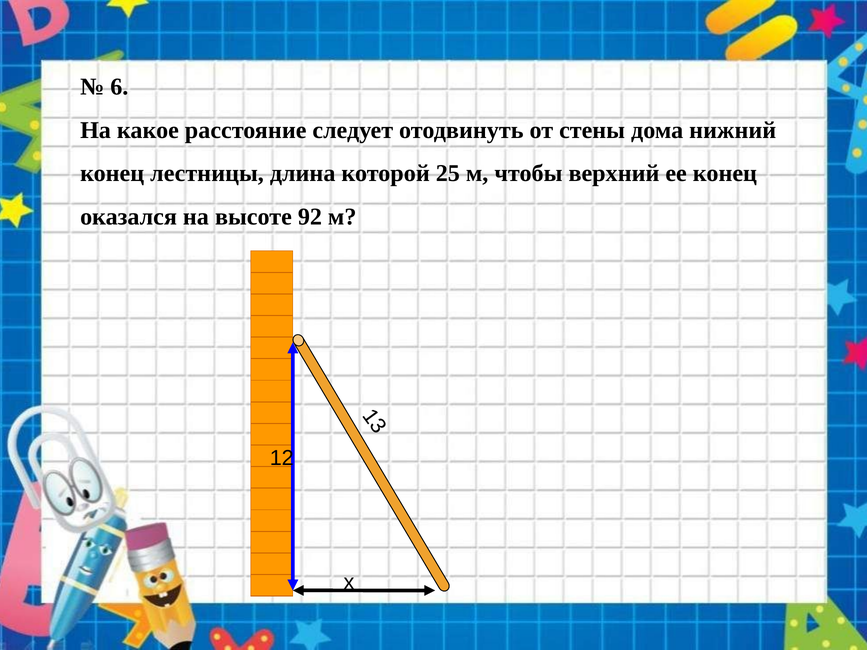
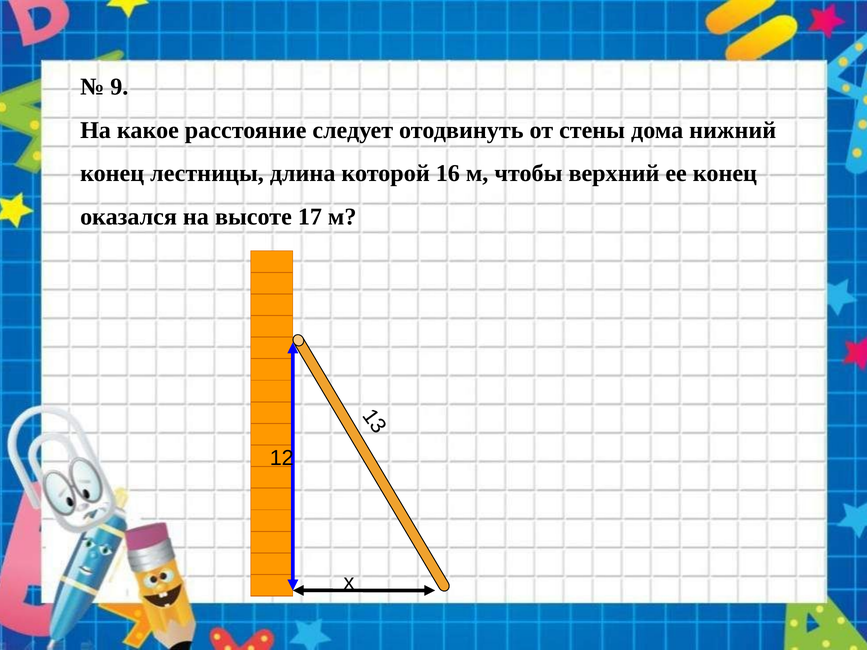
6: 6 -> 9 (119, 87)
25: 25 -> 16 (448, 174)
92: 92 -> 17 (310, 217)
